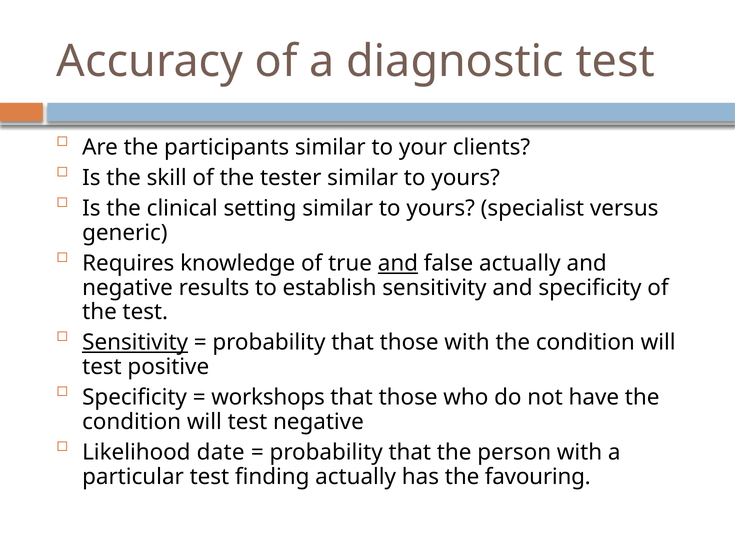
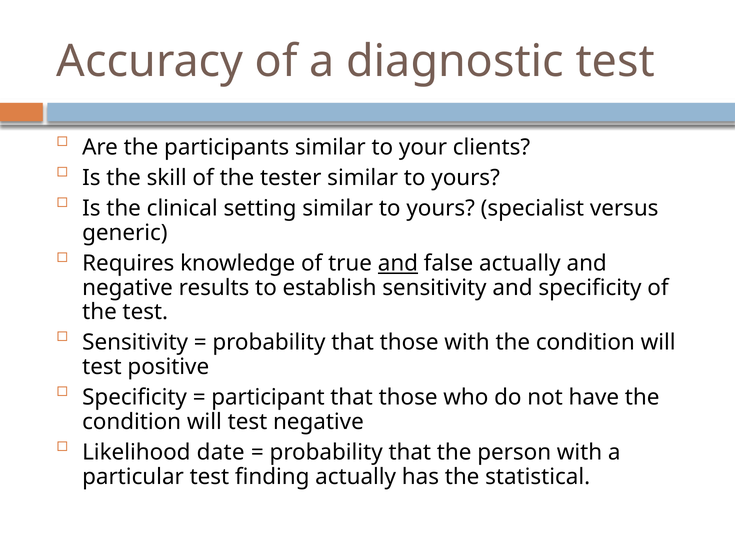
Sensitivity underline: present -> none (135, 343)
workshops: workshops -> participant (268, 398)
favouring: favouring -> statistical (538, 477)
